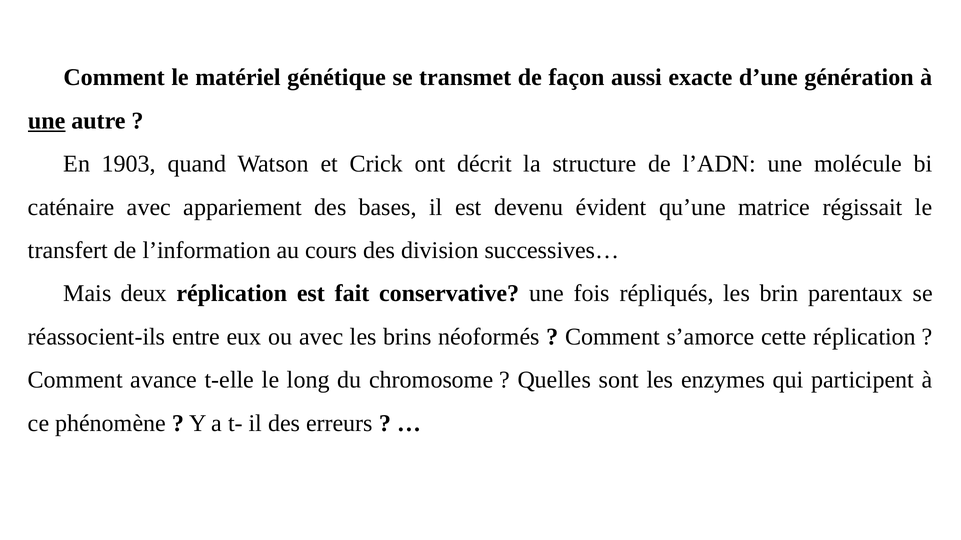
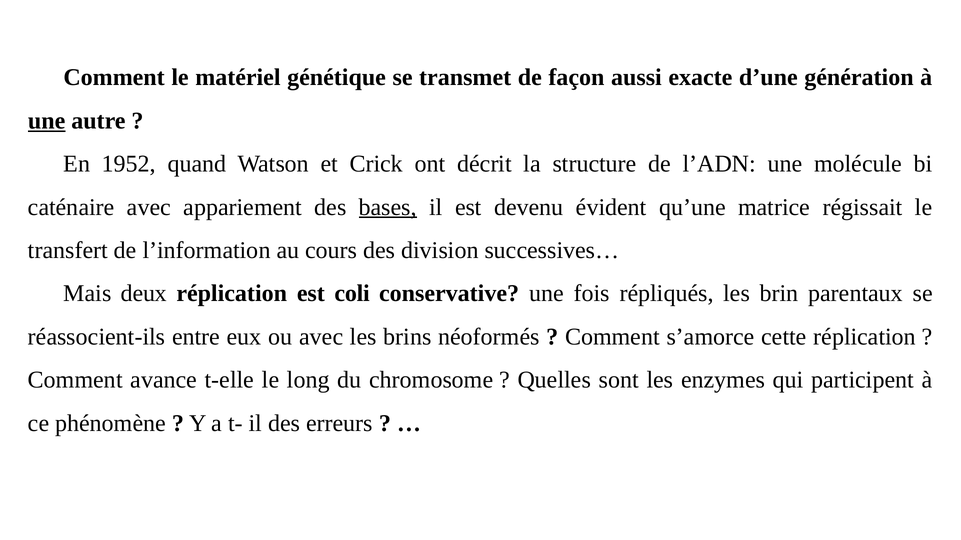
1903: 1903 -> 1952 (129, 164)
bases underline: none -> present (388, 207)
fait: fait -> coli (352, 294)
